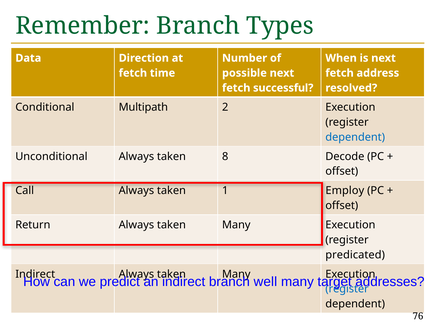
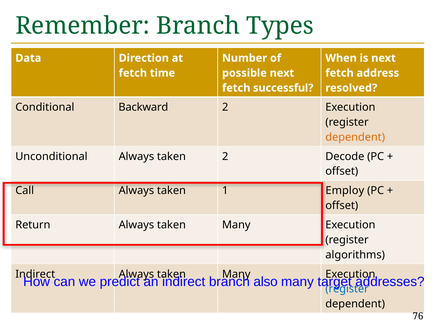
Multipath: Multipath -> Backward (143, 107)
dependent colour: blue -> orange (355, 137)
taken 8: 8 -> 2 (225, 157)
predicated: predicated -> algorithms (355, 255)
well: well -> also (266, 282)
